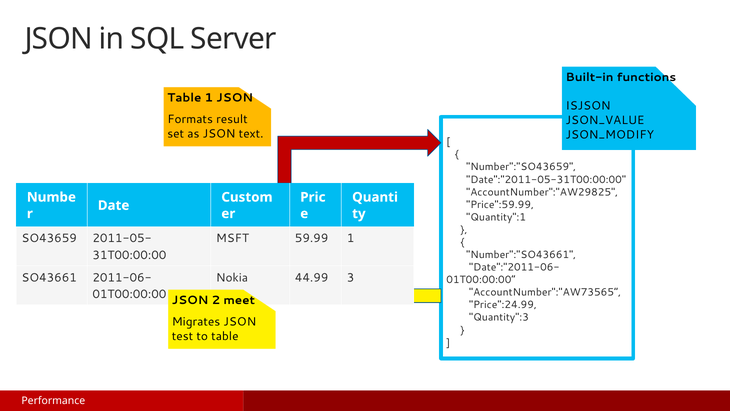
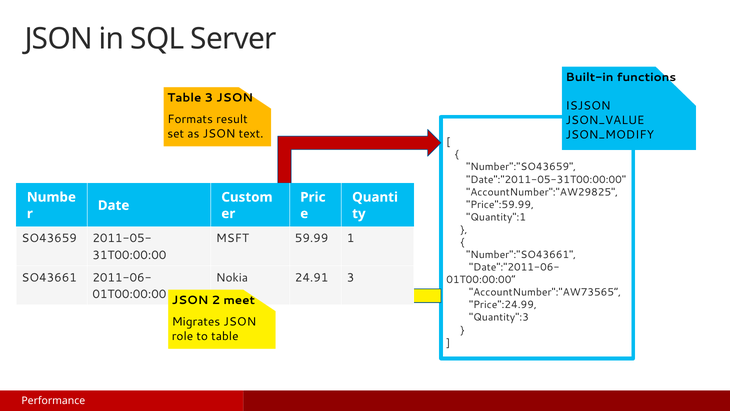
Table 1: 1 -> 3 (209, 98)
44.99: 44.99 -> 24.91 (312, 277)
test: test -> role (183, 336)
